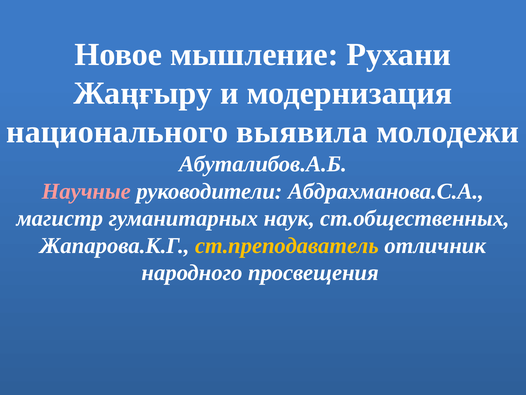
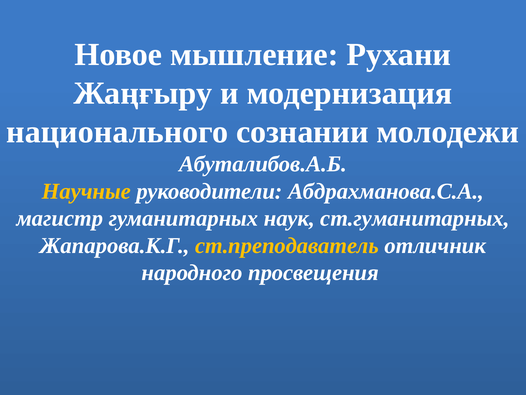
выявила: выявила -> сознании (302, 132)
Научные colour: pink -> yellow (86, 191)
ст.общественных: ст.общественных -> ст.гуманитарных (415, 218)
